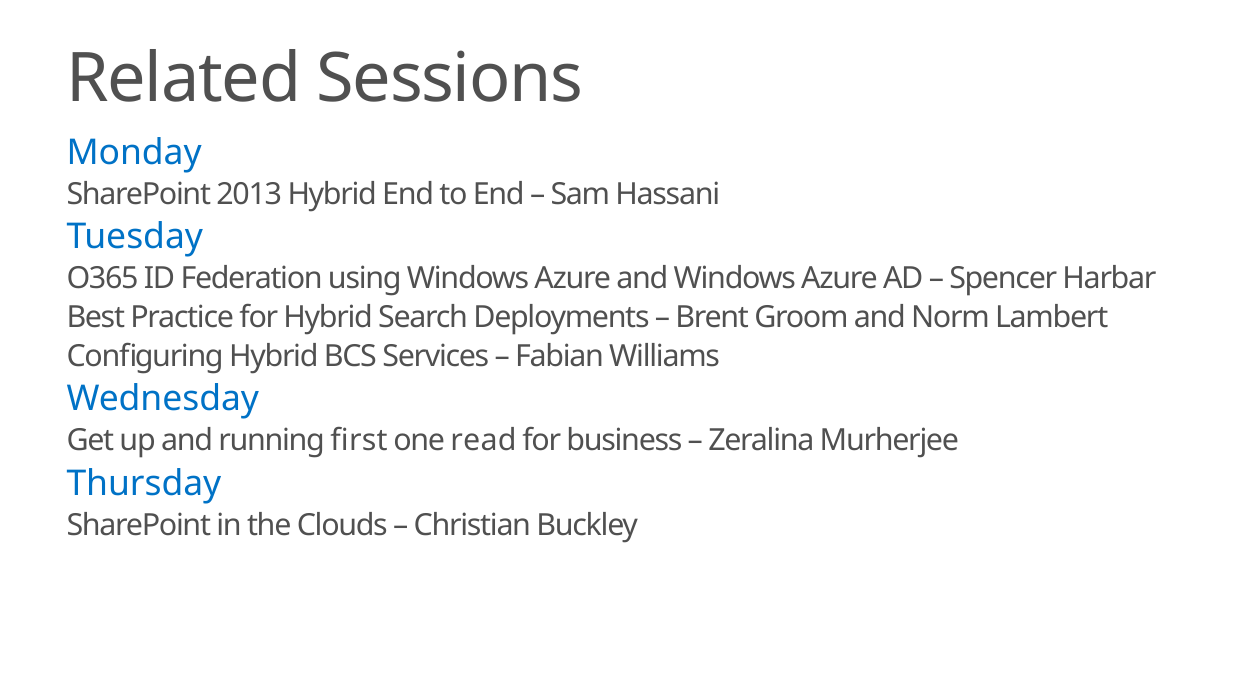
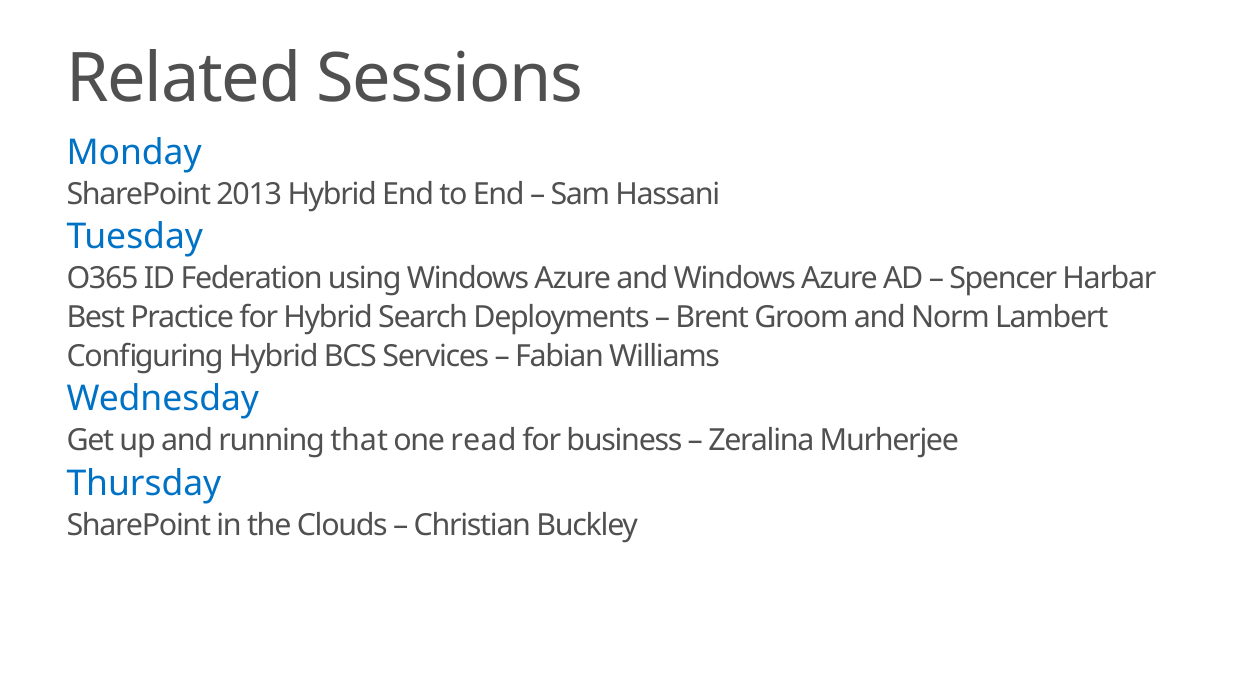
first: first -> that (359, 441)
